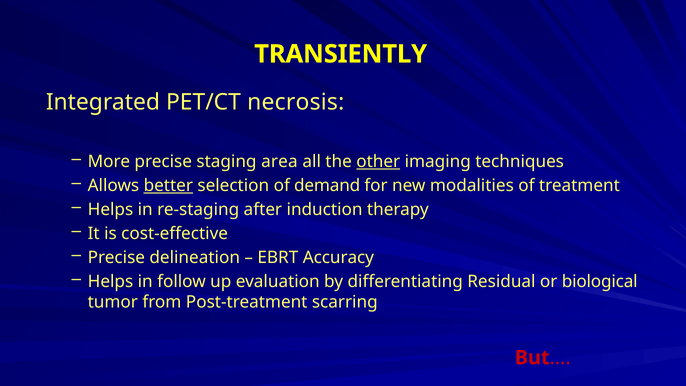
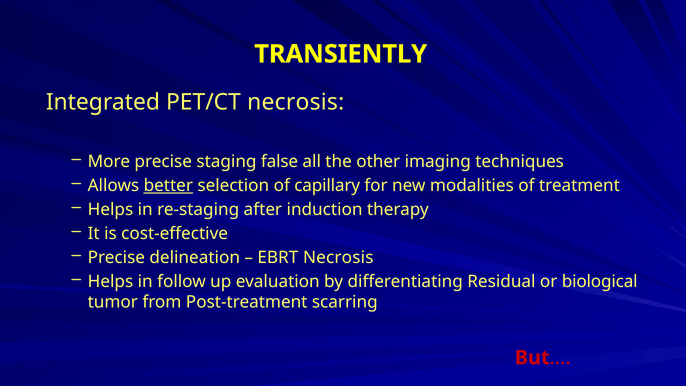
area: area -> false (280, 161)
other underline: present -> none (378, 161)
demand: demand -> capillary (327, 185)
EBRT Accuracy: Accuracy -> Necrosis (338, 257)
